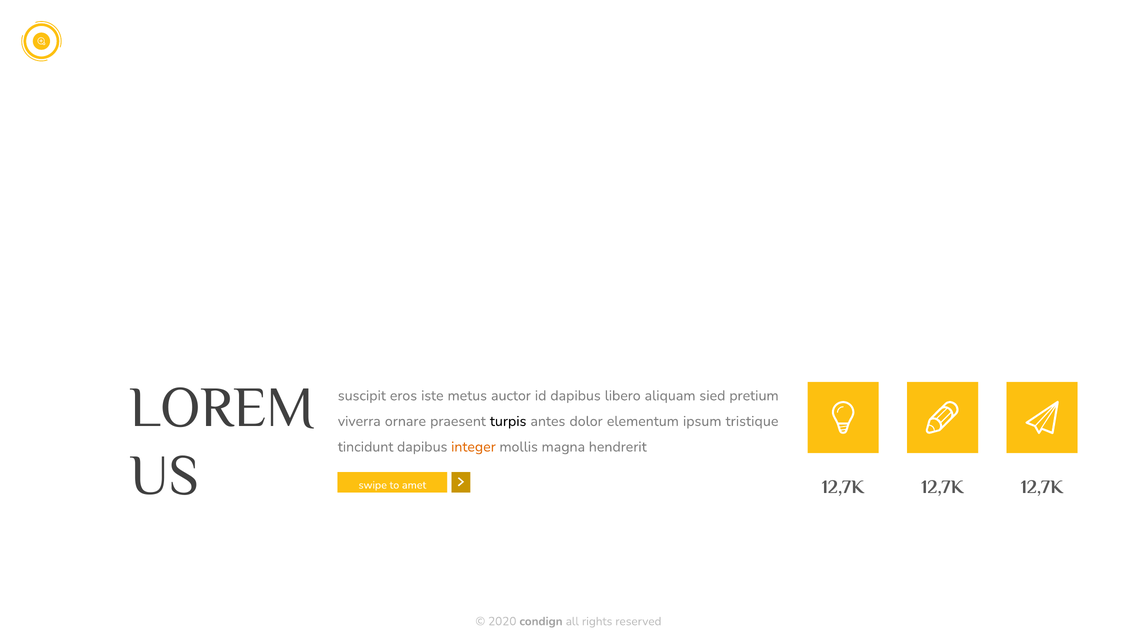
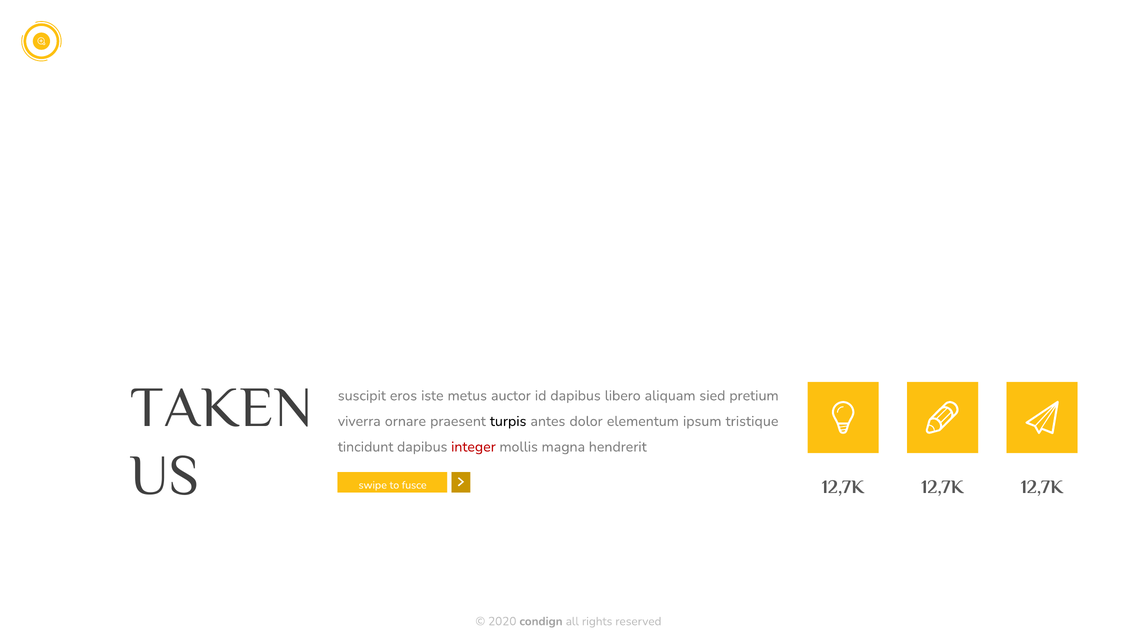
LOREM: LOREM -> TAKEN (222, 407)
integer colour: orange -> red (473, 446)
amet: amet -> fusce (414, 485)
